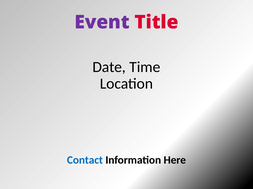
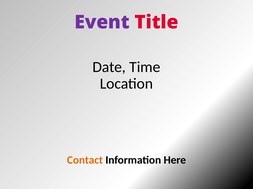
Contact colour: blue -> orange (85, 161)
